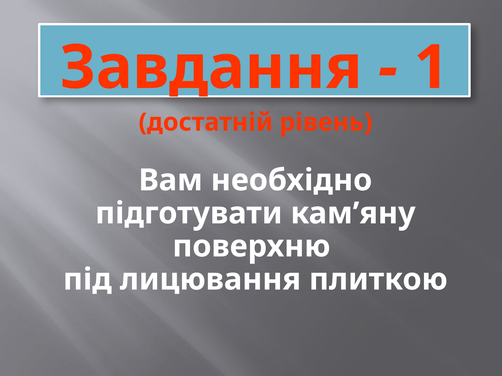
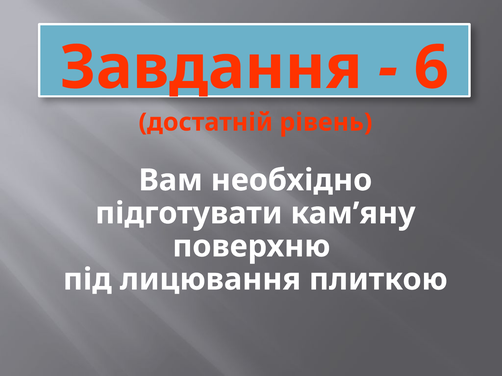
1: 1 -> 6 (431, 68)
